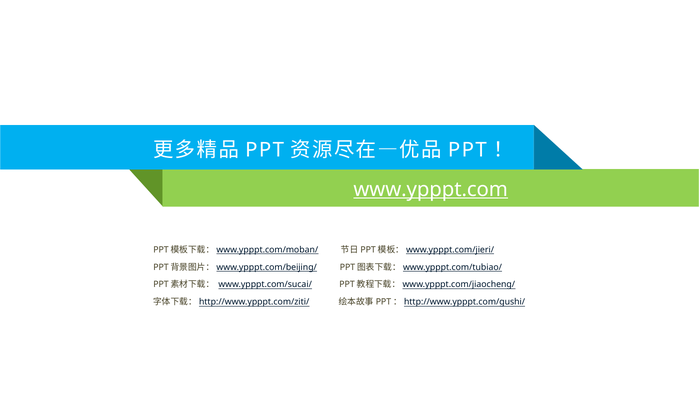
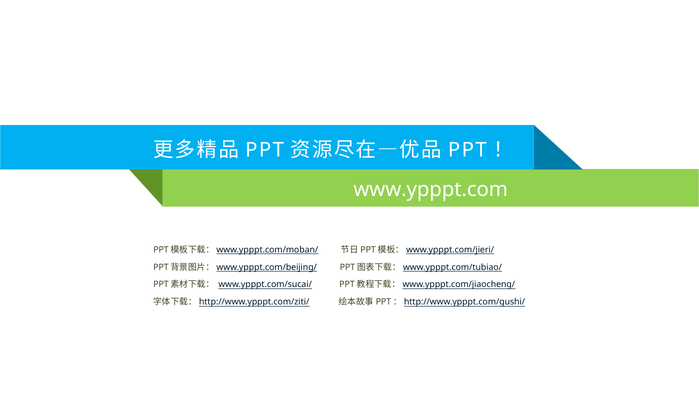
www.ypppt.com underline: present -> none (431, 189)
